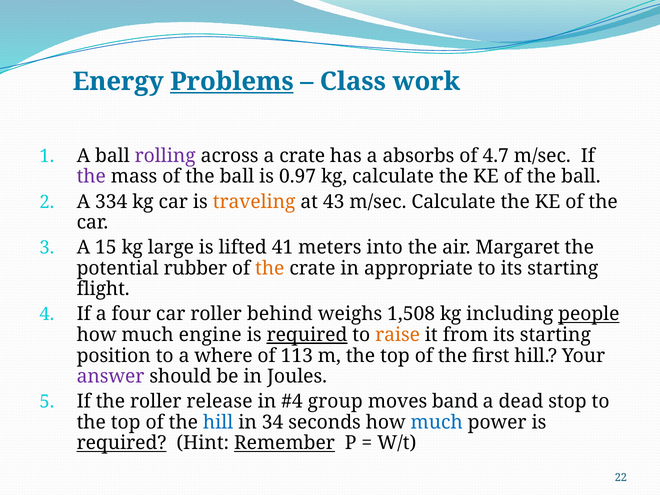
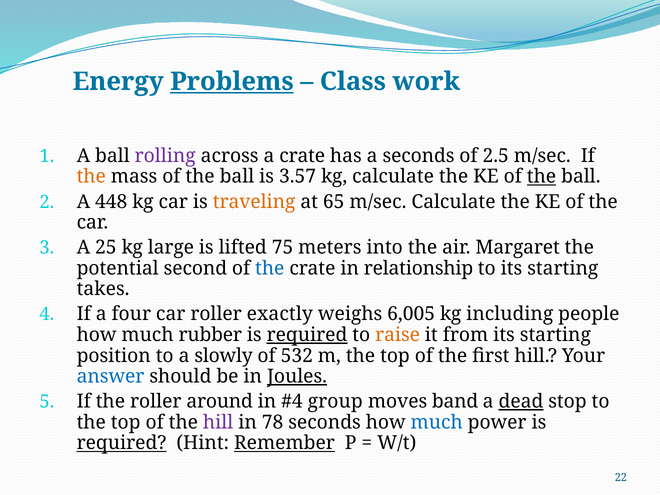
a absorbs: absorbs -> seconds (418, 156)
4.7: 4.7 -> 2.5 (496, 156)
the colour: purple -> orange (91, 177)
0.97: 0.97 -> 3.57 (298, 177)
the underline: none -> present (542, 177)
334: 334 -> 448 (111, 202)
43: 43 -> 65 (334, 202)
15: 15 -> 25 (106, 248)
41: 41 -> 75 (283, 248)
rubber: rubber -> second (195, 268)
the colour: orange -> blue (270, 268)
appropriate: appropriate -> relationship (419, 268)
flight: flight -> takes (103, 289)
behind: behind -> exactly (280, 314)
1,508: 1,508 -> 6,005 (411, 314)
people underline: present -> none (589, 314)
engine: engine -> rubber (210, 335)
where: where -> slowly (224, 356)
113: 113 -> 532 (297, 356)
answer colour: purple -> blue (111, 376)
Joules underline: none -> present (297, 376)
release: release -> around (220, 402)
dead underline: none -> present (521, 402)
hill colour: blue -> purple (218, 422)
34: 34 -> 78 (273, 422)
